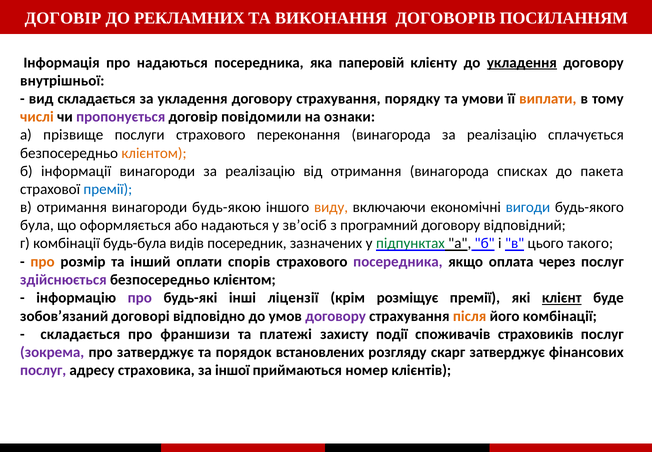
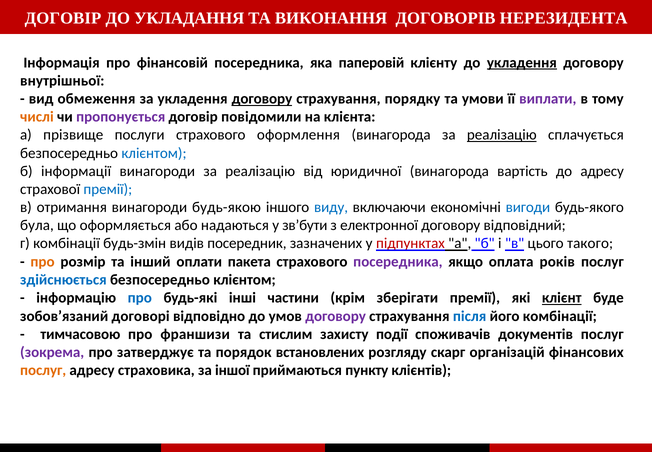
РЕКЛАМНИХ: РЕКЛАМНИХ -> УКЛАДАННЯ (189, 18)
ПОСИЛАННЯМ: ПОСИЛАННЯМ -> НЕРЕЗИДЕНТА (564, 18)
про надаються: надаються -> фінансовій (172, 63)
вид складається: складається -> обмеження (96, 99)
договору underline: none -> present (262, 99)
виплати colour: orange -> purple (548, 99)
ознаки: ознаки -> клієнта (350, 117)
переконання: переконання -> оформлення (298, 135)
реалізацію underline: none -> present (502, 135)
клієнтом colour: orange -> blue (154, 153)
від отримання: отримання -> юридичної (366, 171)
списках: списках -> вартість (522, 171)
до пакета: пакета -> адресу (602, 171)
виду colour: orange -> blue (331, 207)
зв’осіб: зв’осіб -> зв’бути (305, 225)
програмний: програмний -> електронної (379, 225)
будь-була: будь-була -> будь-змін (135, 243)
підпунктах colour: green -> red (410, 243)
спорів: спорів -> пакета (249, 262)
через: через -> років (557, 262)
здійснюється colour: purple -> blue (63, 280)
про colour: purple -> blue (140, 298)
ліцензії: ліцензії -> частини (293, 298)
розміщує: розміщує -> зберігати (407, 298)
після colour: orange -> blue (470, 316)
складається: складається -> тимчасовою (80, 334)
платежі: платежі -> стислим (286, 334)
страховиків: страховиків -> документів (536, 334)
скарг затверджує: затверджує -> організацій (507, 352)
послуг colour: purple -> orange (43, 370)
номер: номер -> пункту (367, 370)
